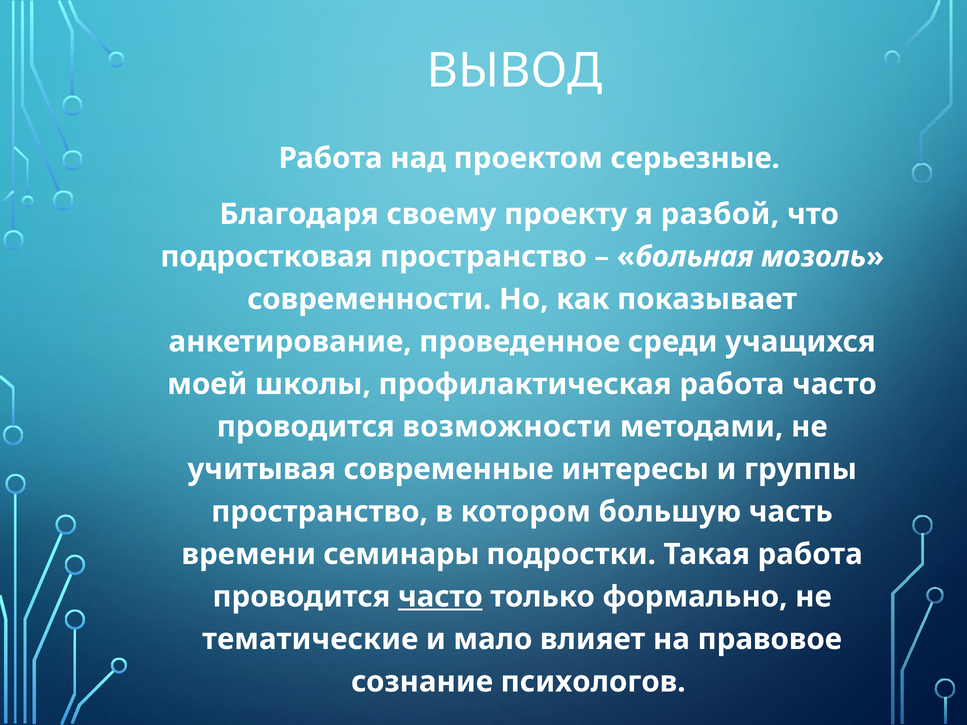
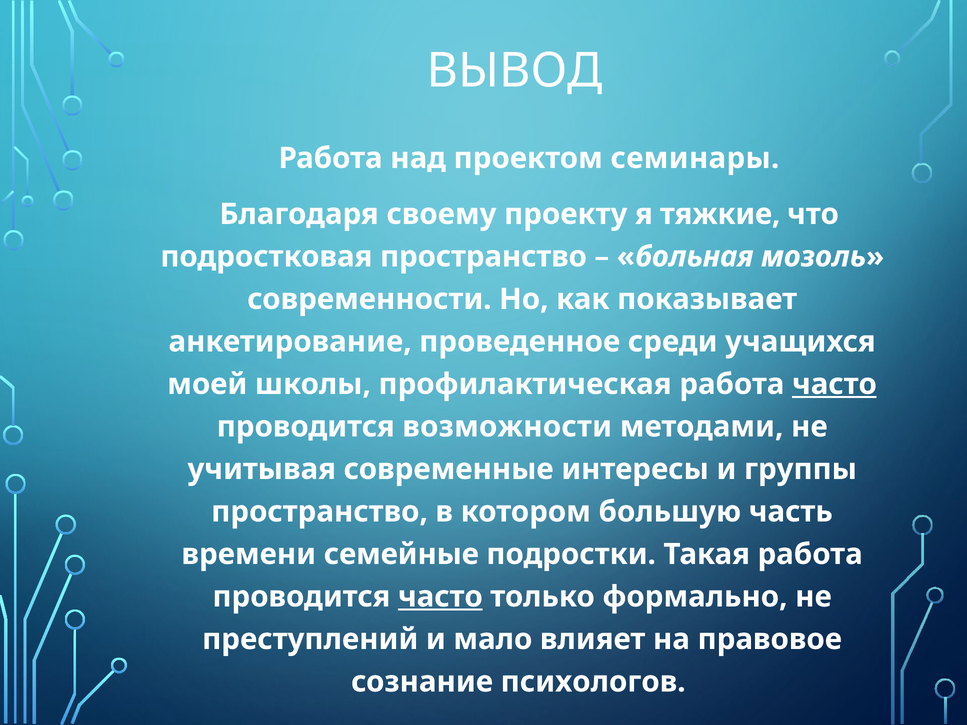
серьезные: серьезные -> семинары (695, 158)
разбой: разбой -> тяжкие (720, 214)
часто underline: none -> present (834, 384)
семинары: семинары -> семейные (401, 554)
тематические: тематические -> преступлений (310, 639)
